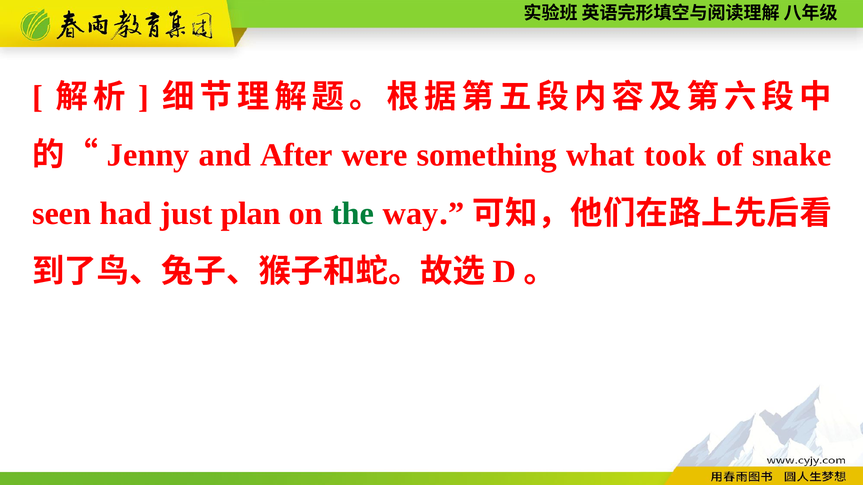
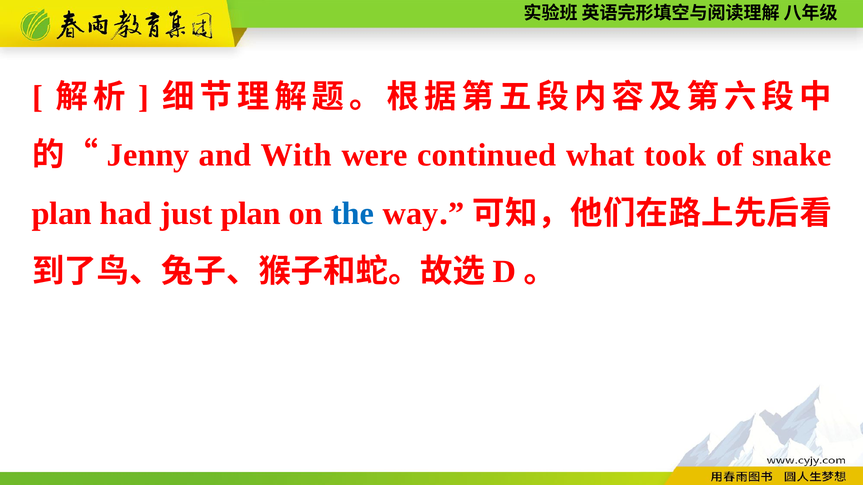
After: After -> With (296, 155)
something: something -> continued (487, 155)
seen: seen -> plan (62, 214)
the colour: green -> blue (353, 214)
